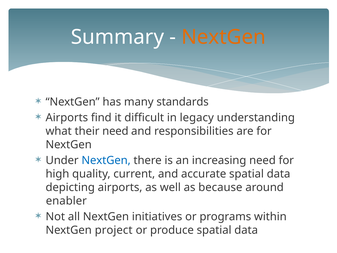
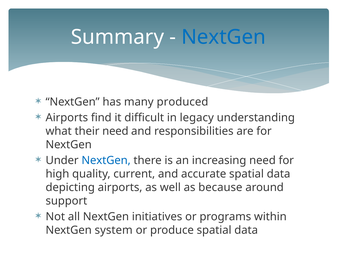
NextGen colour: orange -> blue (224, 37)
standards: standards -> produced (182, 102)
enabler: enabler -> support (66, 201)
project: project -> system (114, 230)
